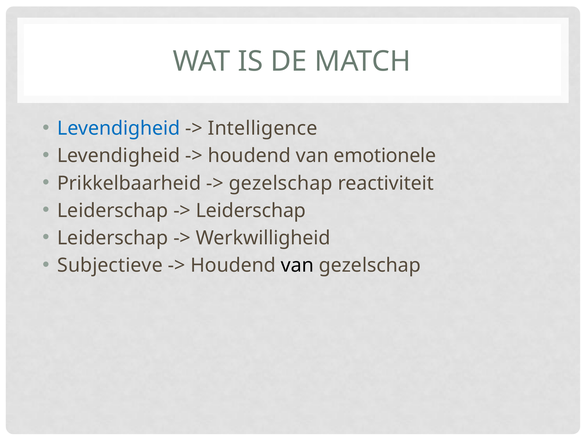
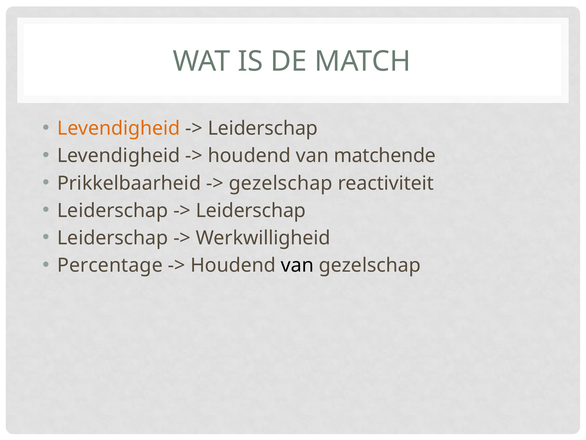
Levendigheid colour: blue -> orange (119, 128)
Intelligence: Intelligence -> Leiderschap (263, 128)
emotionele: emotionele -> matchende (385, 156)
Subjectieve: Subjectieve -> Percentage (110, 265)
